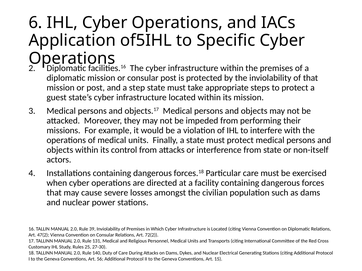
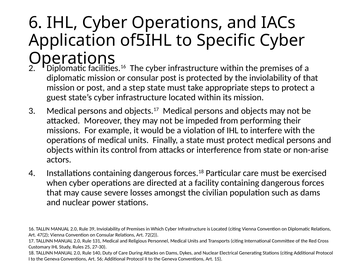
non-itself: non-itself -> non-arise (311, 150)
